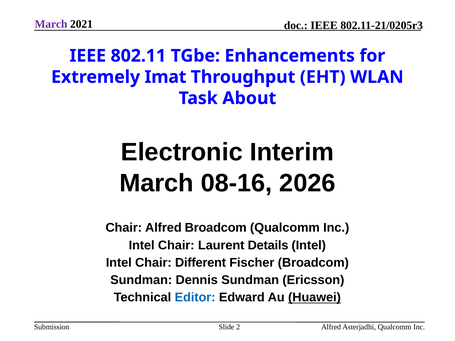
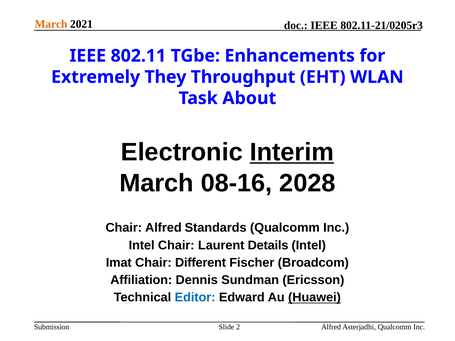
March colour: purple -> orange (51, 24)
Imat: Imat -> They (165, 77)
Interim underline: none -> present (292, 152)
2026: 2026 -> 2028 (307, 183)
Alfred Broadcom: Broadcom -> Standards (216, 228)
Intel: Intel -> Imat (119, 263)
Sundman: Sundman -> Affiliation (141, 280)
